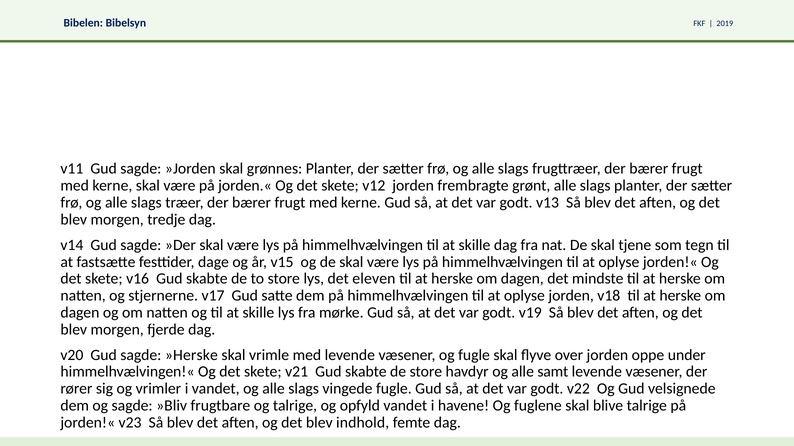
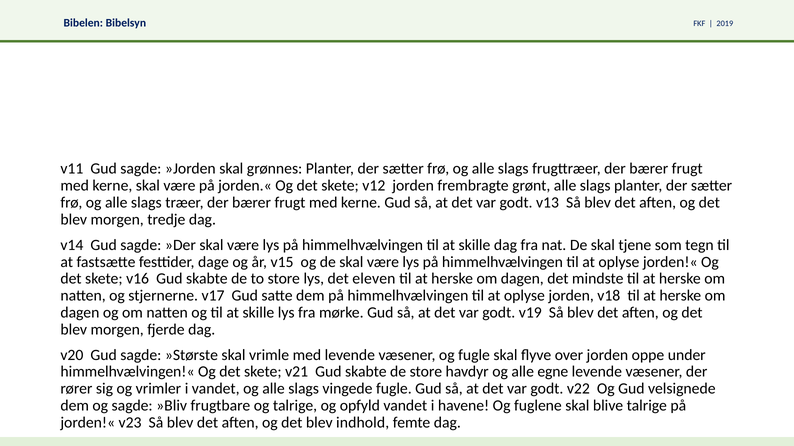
»Herske: »Herske -> »Største (191, 355)
samt: samt -> egne (553, 372)
